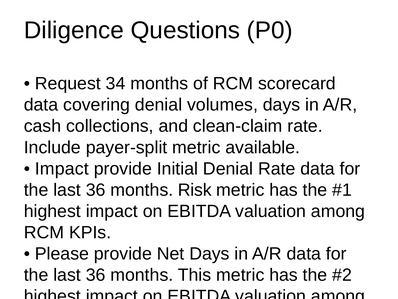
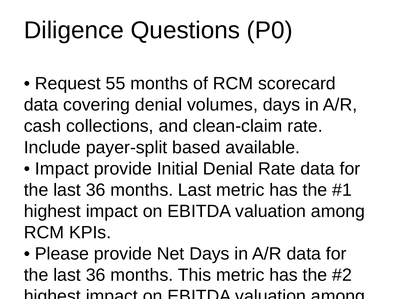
34: 34 -> 55 (116, 83)
payer-split metric: metric -> based (196, 147)
months Risk: Risk -> Last (195, 190)
